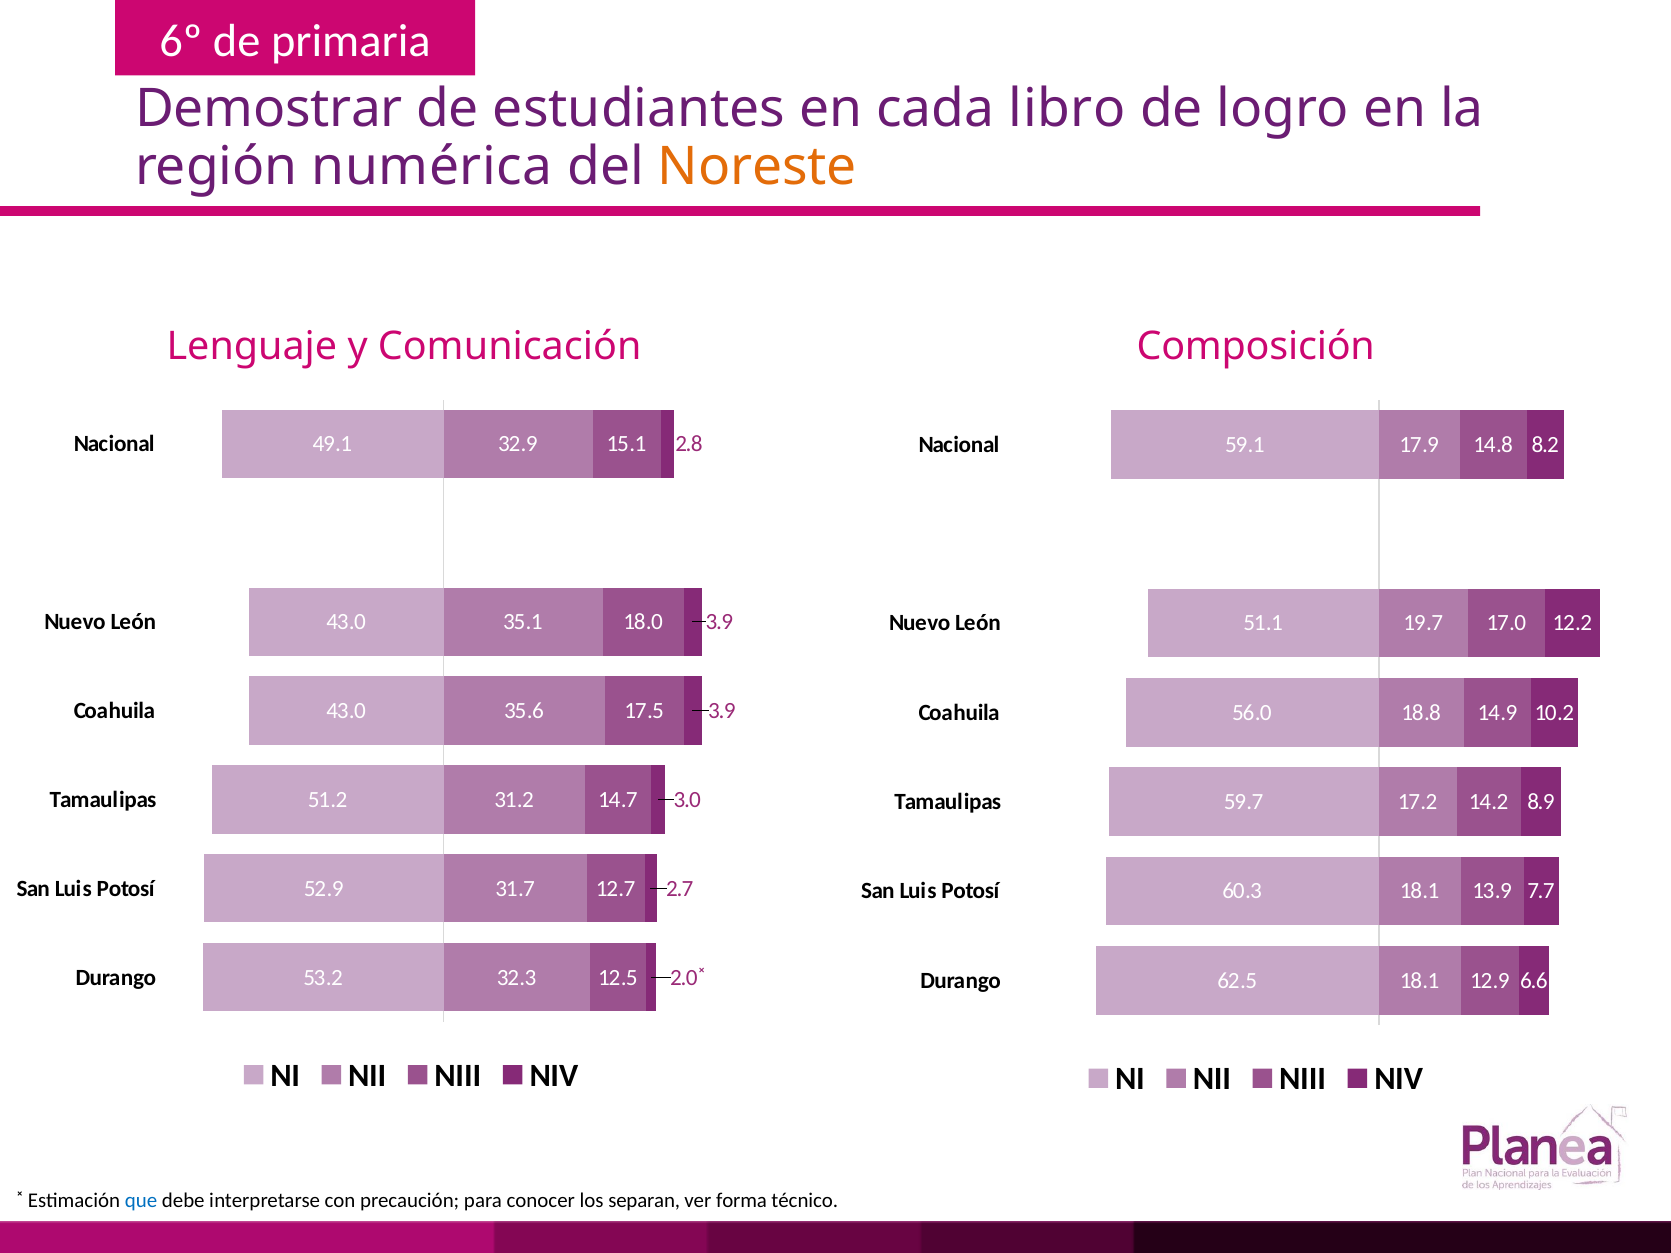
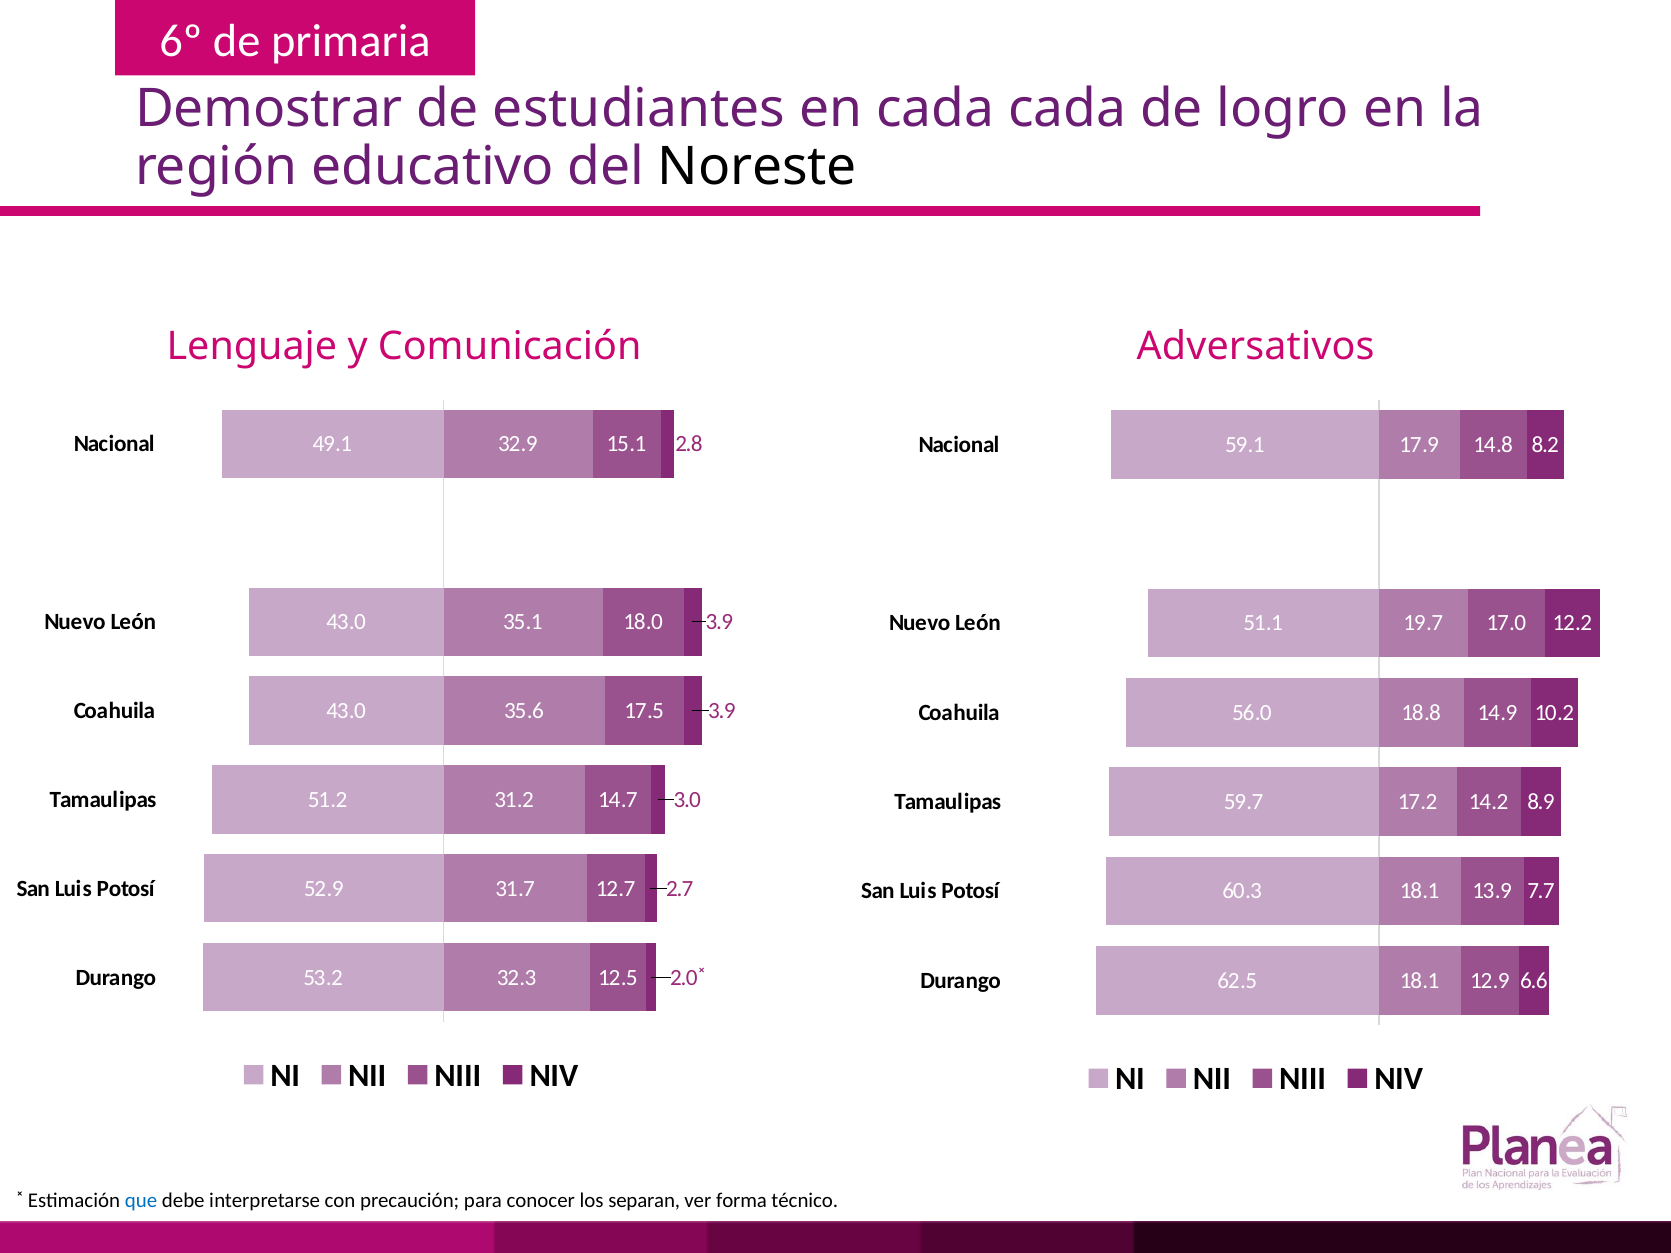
cada libro: libro -> cada (1067, 109)
numérica: numérica -> educativo (433, 167)
Noreste colour: orange -> black (757, 167)
Composición: Composición -> Adversativos (1256, 347)
